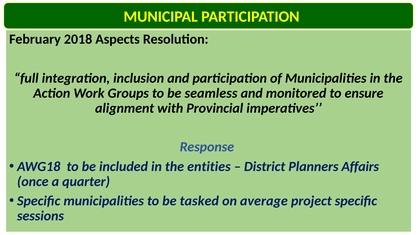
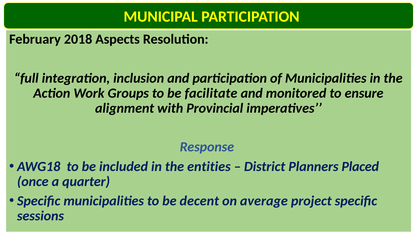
seamless: seamless -> facilitate (211, 93)
Affairs: Affairs -> Placed (360, 167)
tasked: tasked -> decent (199, 201)
